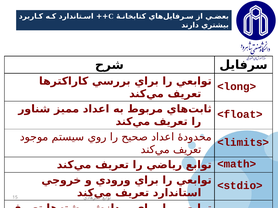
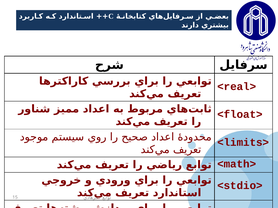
<long>: <long> -> <real> (237, 87)
